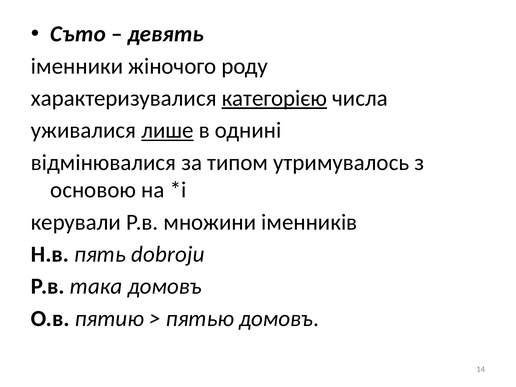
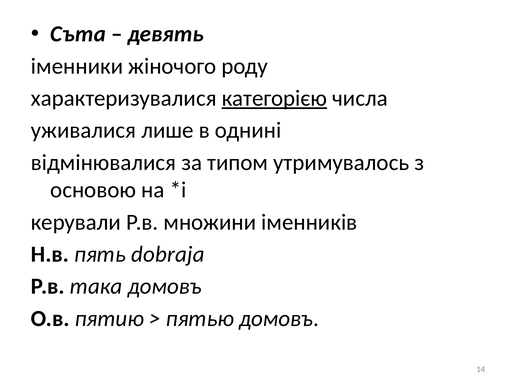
Съто: Съто -> Съта (78, 34)
лише underline: present -> none (167, 130)
dobroju: dobroju -> dobraja (168, 254)
